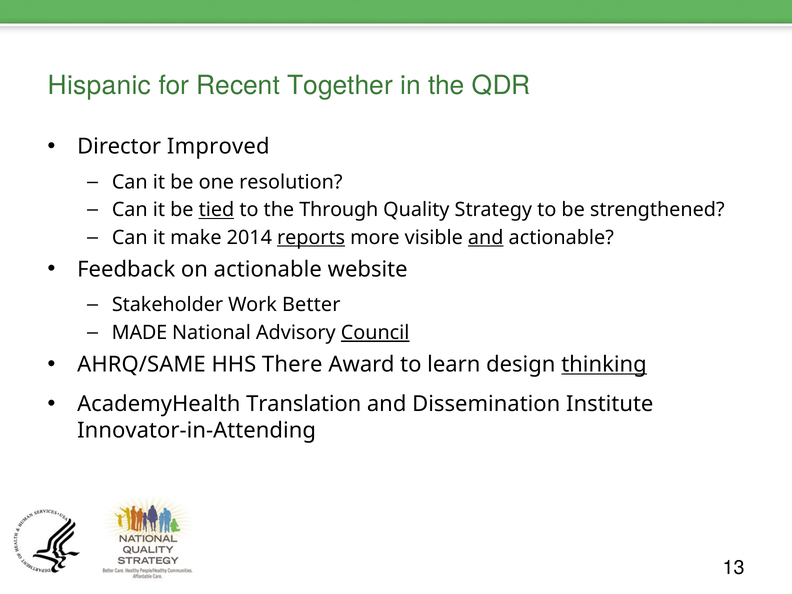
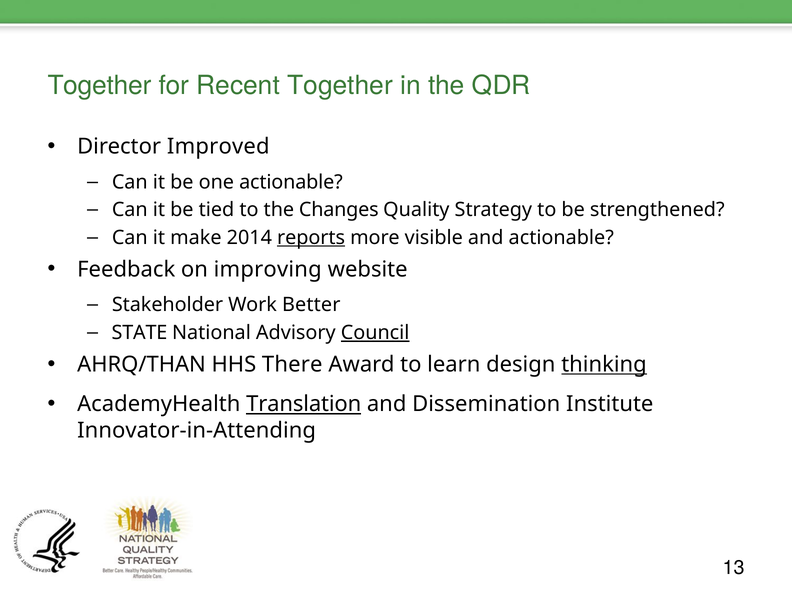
Hispanic: Hispanic -> Together (100, 85)
one resolution: resolution -> actionable (291, 182)
tied underline: present -> none (216, 210)
Through: Through -> Changes (339, 210)
and underline: present -> none (486, 238)
on actionable: actionable -> improving (268, 269)
MADE: MADE -> STATE (139, 333)
AHRQ/SAME: AHRQ/SAME -> AHRQ/THAN (142, 365)
Translation underline: none -> present (304, 404)
